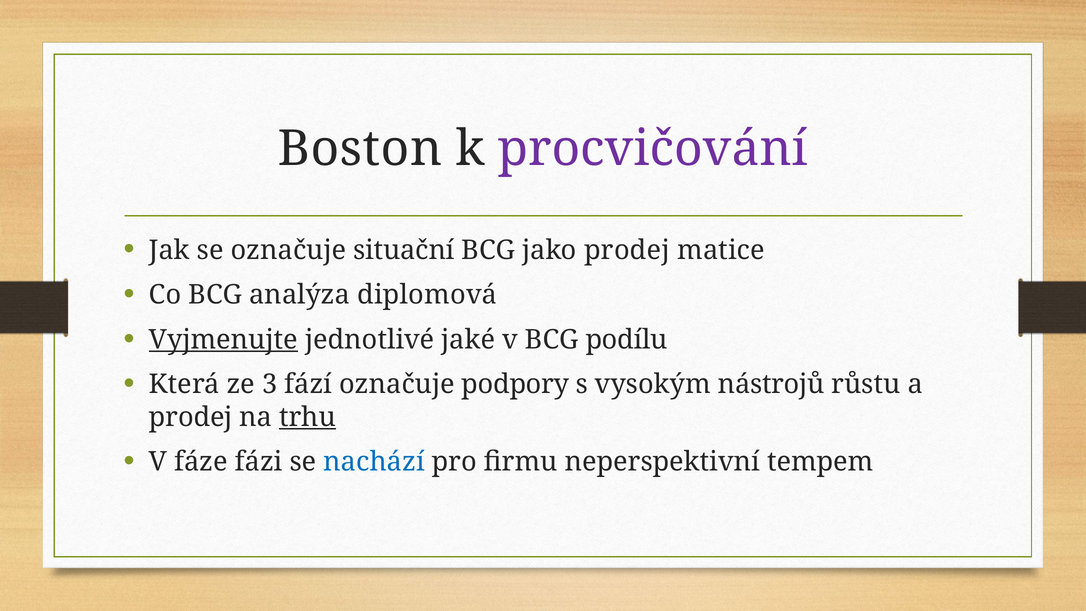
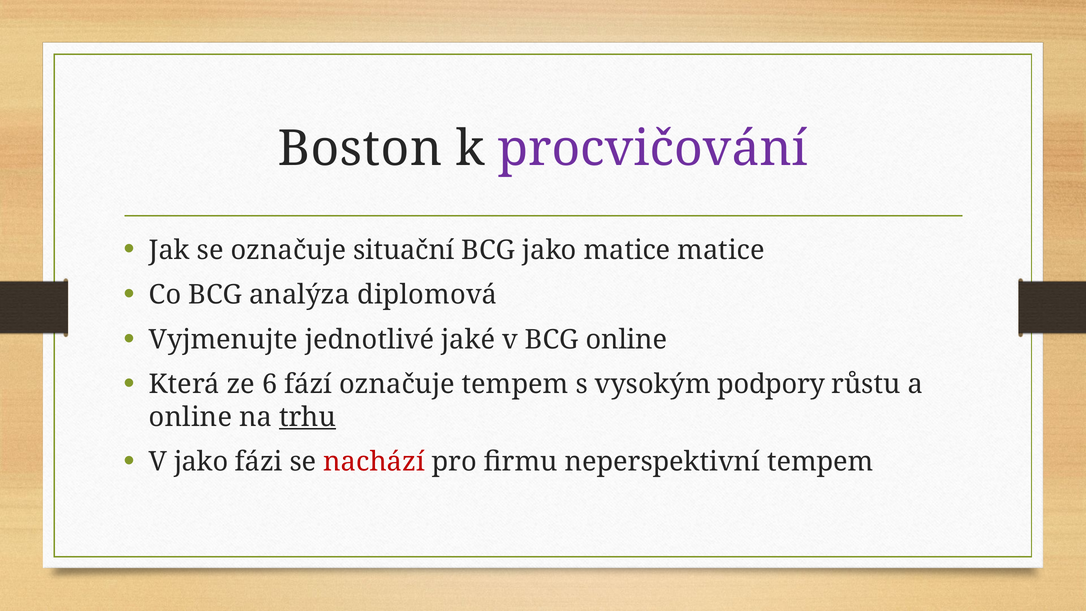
jako prodej: prodej -> matice (627, 250)
Vyjmenujte underline: present -> none (223, 340)
BCG podílu: podílu -> online (627, 340)
3: 3 -> 6 (270, 384)
označuje podpory: podpory -> tempem (515, 384)
nástrojů: nástrojů -> podpory (771, 384)
prodej: prodej -> online (191, 417)
V fáze: fáze -> jako (201, 462)
nachází colour: blue -> red (374, 462)
